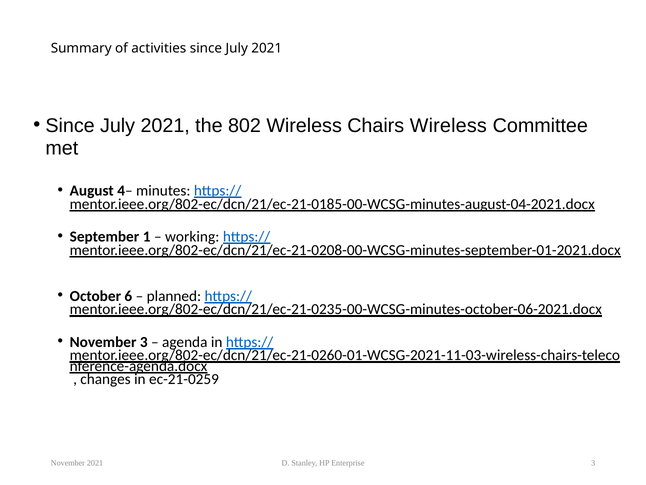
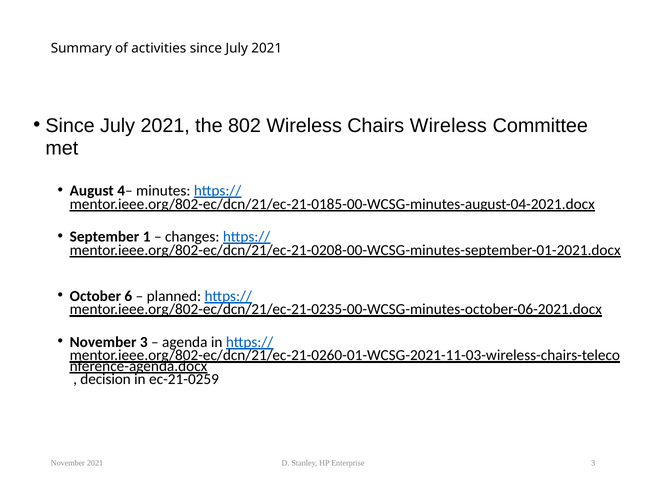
working: working -> changes (192, 237)
changes: changes -> decision (106, 379)
